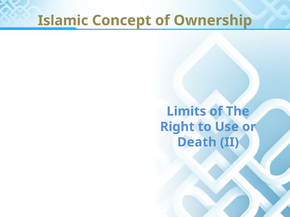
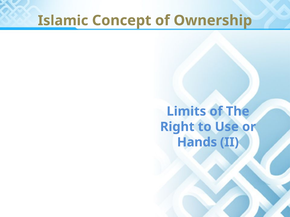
Death: Death -> Hands (197, 143)
